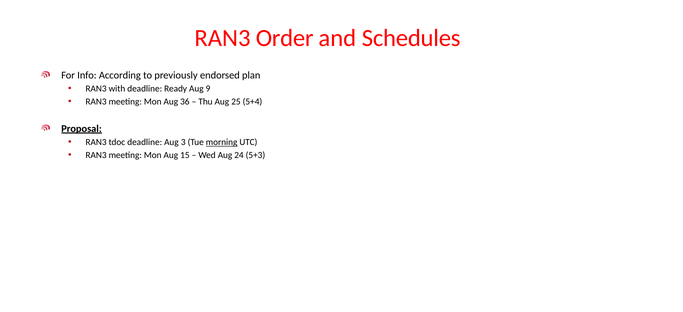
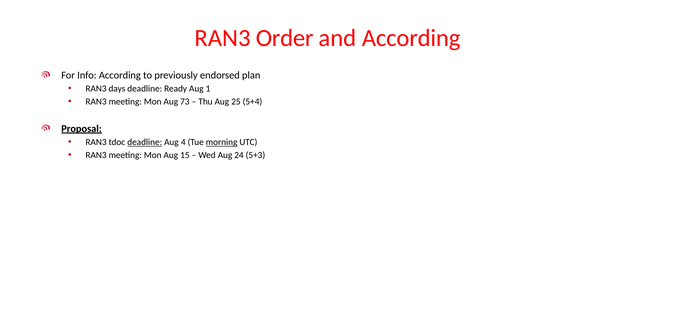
and Schedules: Schedules -> According (411, 38)
with: with -> days (117, 89)
9: 9 -> 1 (208, 89)
36: 36 -> 73 (185, 102)
deadline underline: none -> present (145, 142)
3: 3 -> 4 (183, 142)
